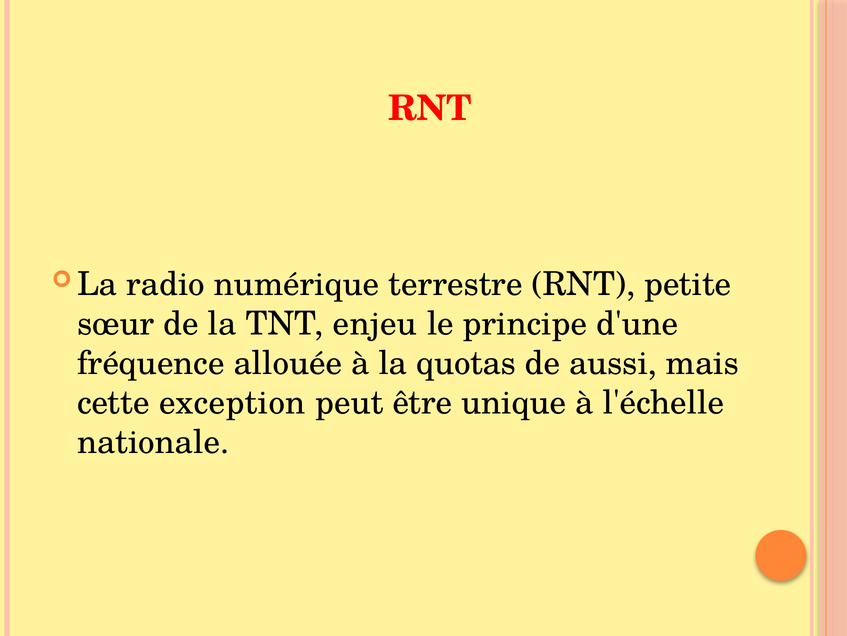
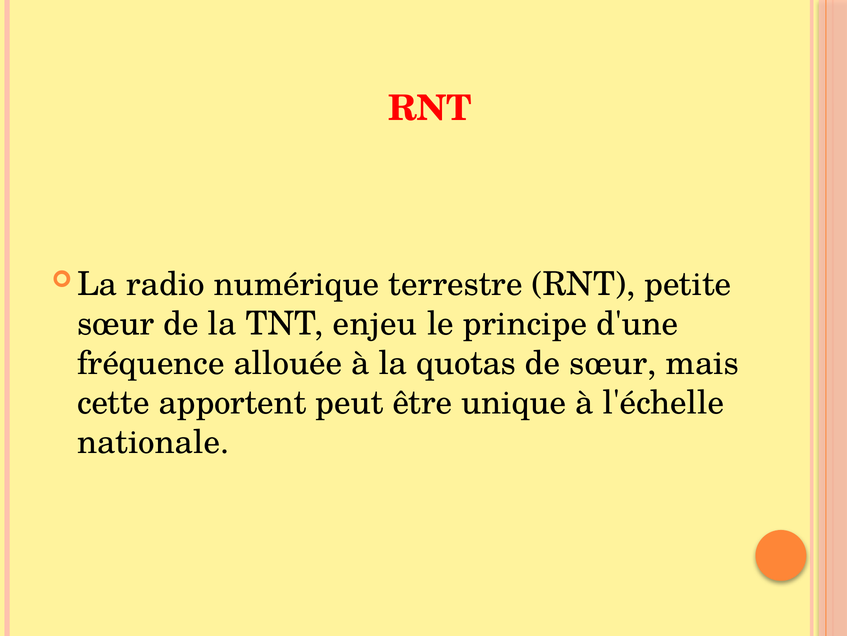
de aussi: aussi -> sœur (613, 363)
exception: exception -> apportent (233, 402)
